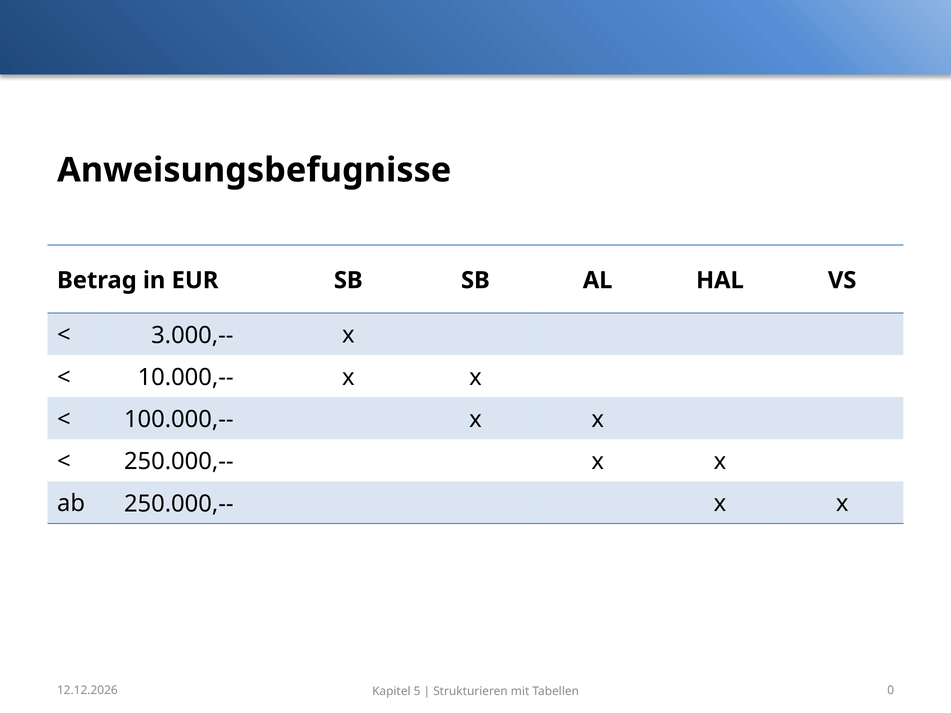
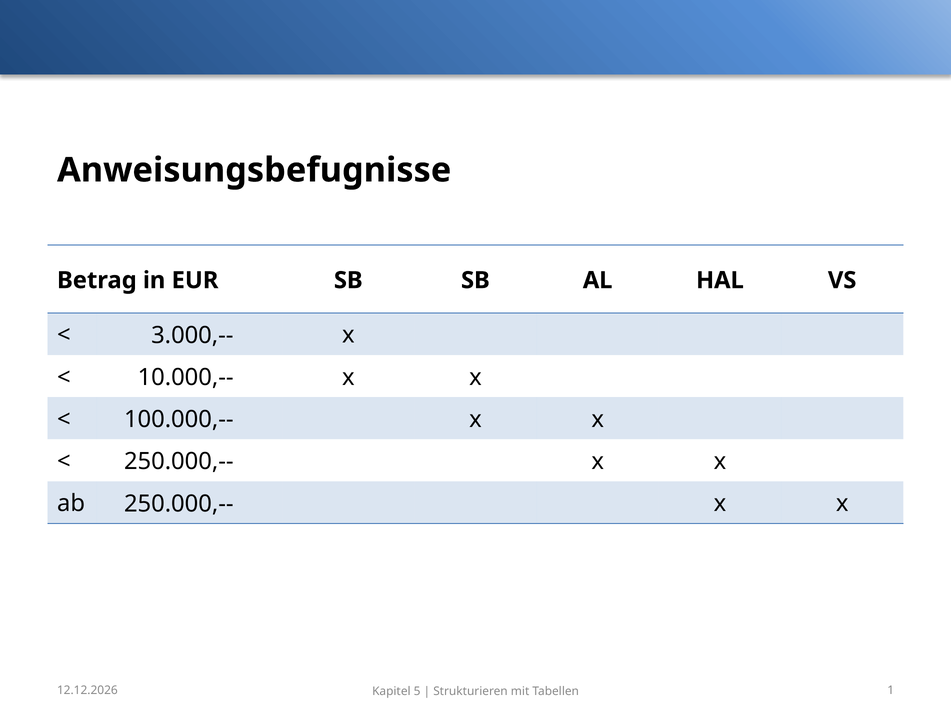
0: 0 -> 1 (891, 691)
